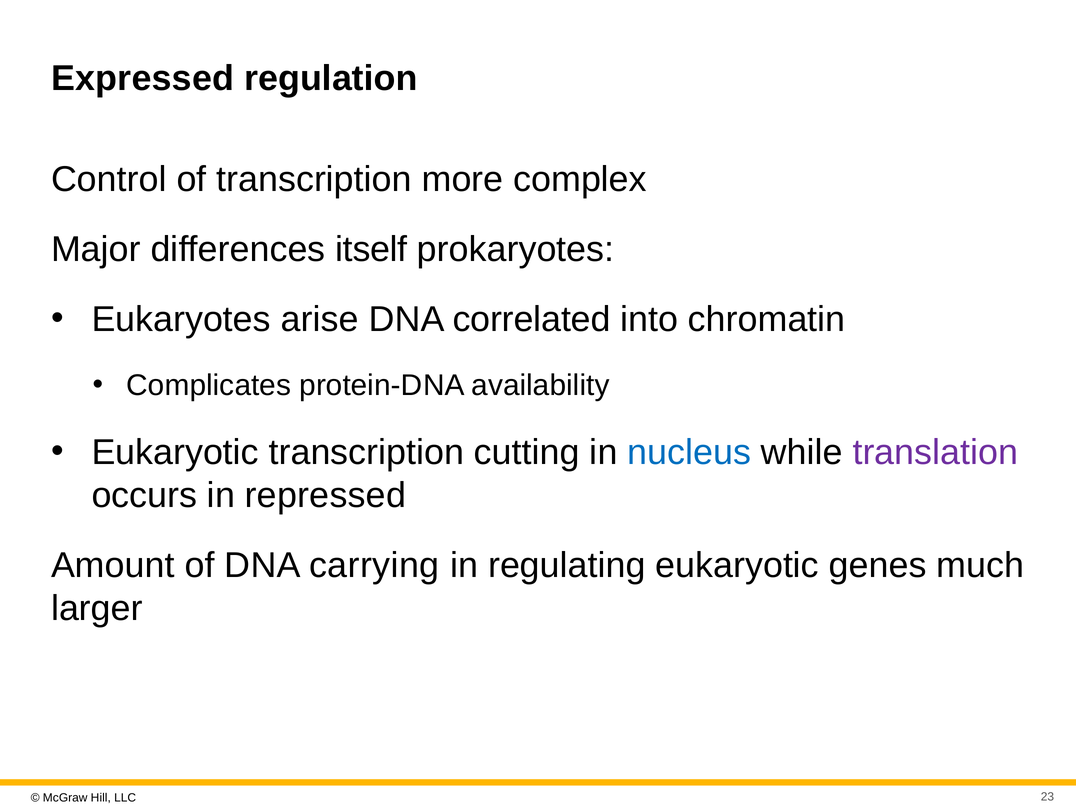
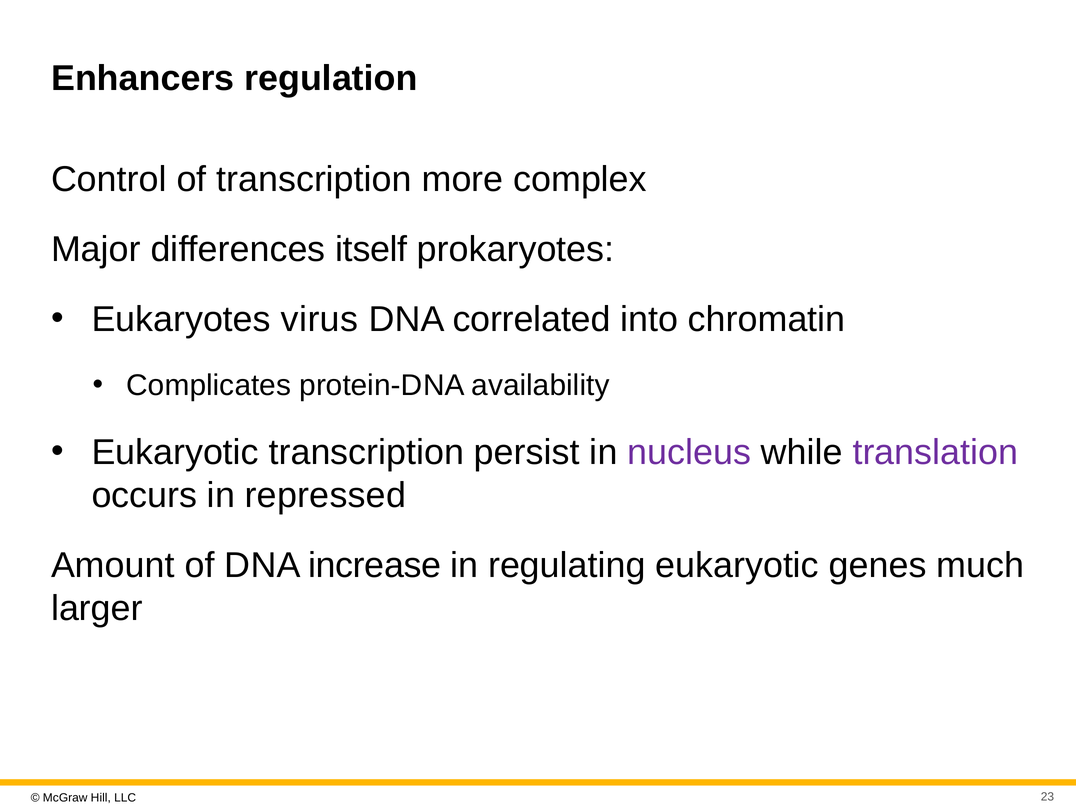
Expressed: Expressed -> Enhancers (143, 78)
arise: arise -> virus (320, 320)
cutting: cutting -> persist (527, 452)
nucleus colour: blue -> purple (689, 452)
carrying: carrying -> increase (375, 565)
